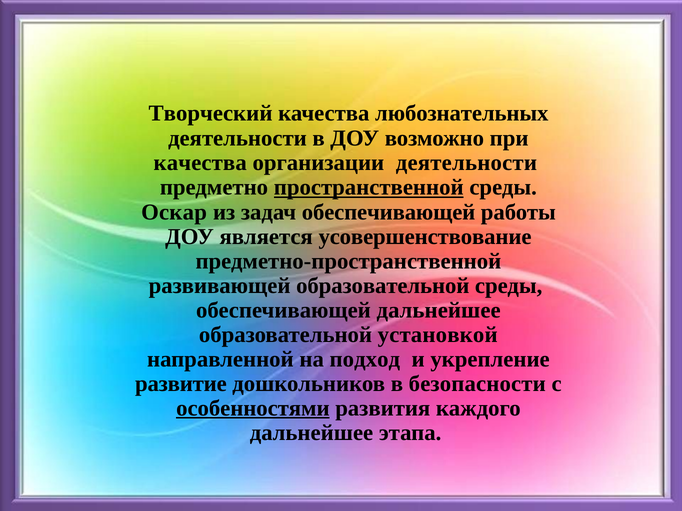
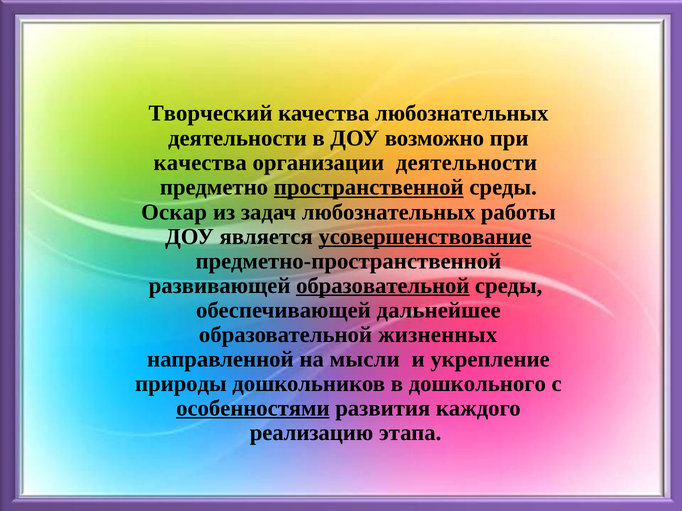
задач обеспечивающей: обеспечивающей -> любознательных (389, 212)
усовершенствование underline: none -> present (425, 237)
образовательной underline: none -> present (383, 286)
установкой: установкой -> жизненных (438, 335)
подход: подход -> мысли (365, 359)
развитие: развитие -> природы (181, 384)
безопасности: безопасности -> дошкольного (477, 384)
дальнейшее: дальнейшее -> реализацию (312, 433)
